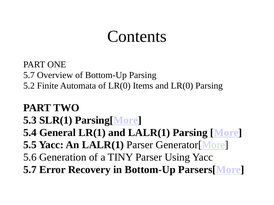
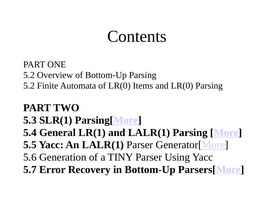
5.7: 5.7 -> 5.2 (29, 75)
